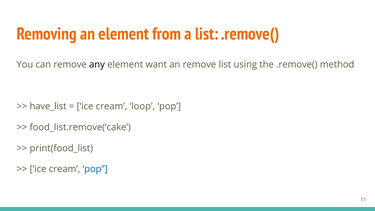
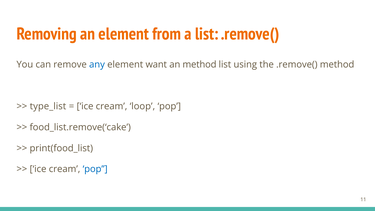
any colour: black -> blue (97, 64)
an remove: remove -> method (199, 64)
have_list: have_list -> type_list (48, 106)
